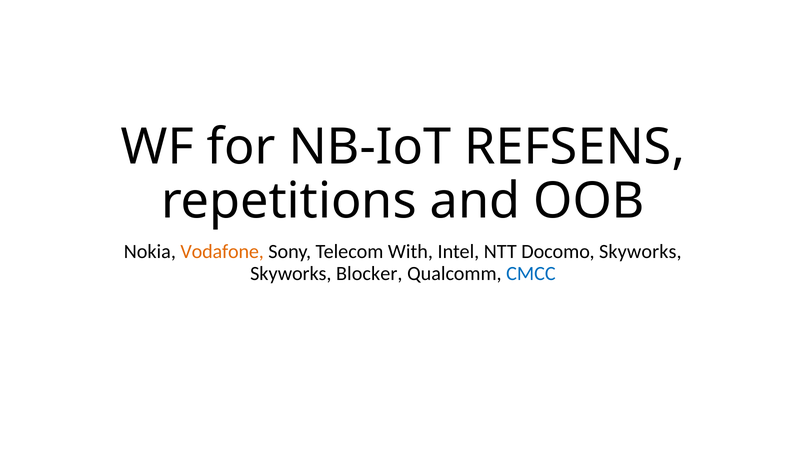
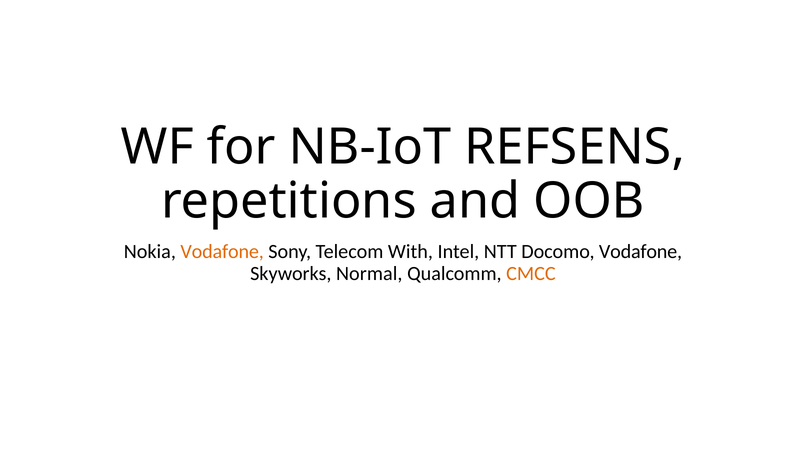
Docomo Skyworks: Skyworks -> Vodafone (641, 252)
Blocker: Blocker -> Normal (369, 274)
CMCC colour: blue -> orange (531, 274)
